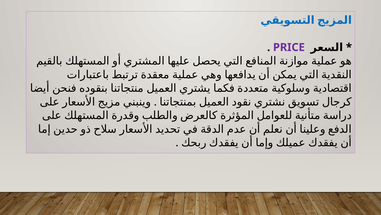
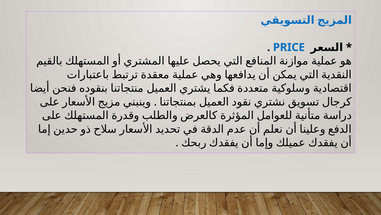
PRICE colour: purple -> blue (289, 47)
